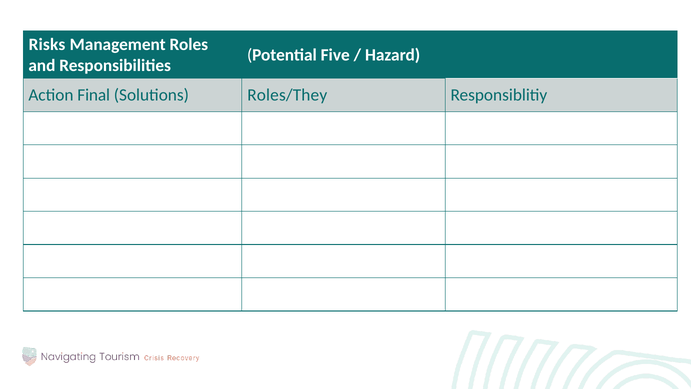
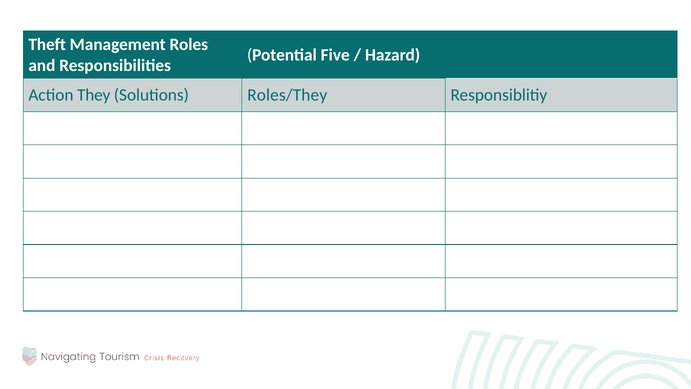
Risks: Risks -> Theft (47, 44)
Final: Final -> They (94, 95)
